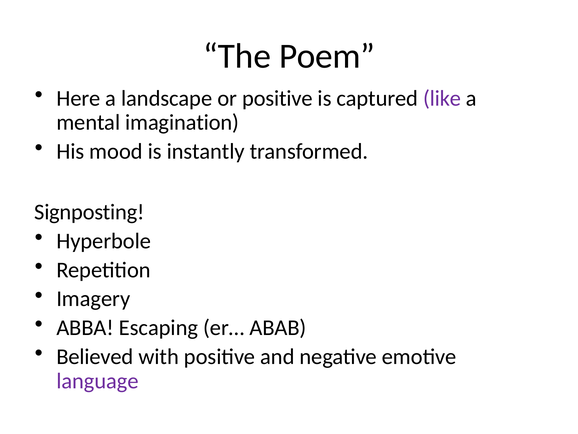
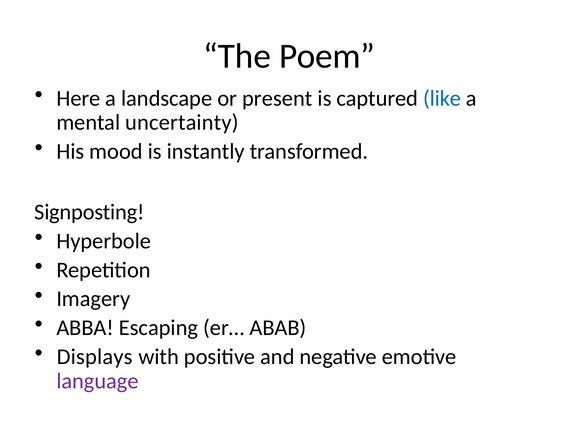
or positive: positive -> present (277, 98)
like colour: purple -> blue (442, 98)
imagination: imagination -> uncertainty (182, 122)
Believed: Believed -> Displays (95, 356)
